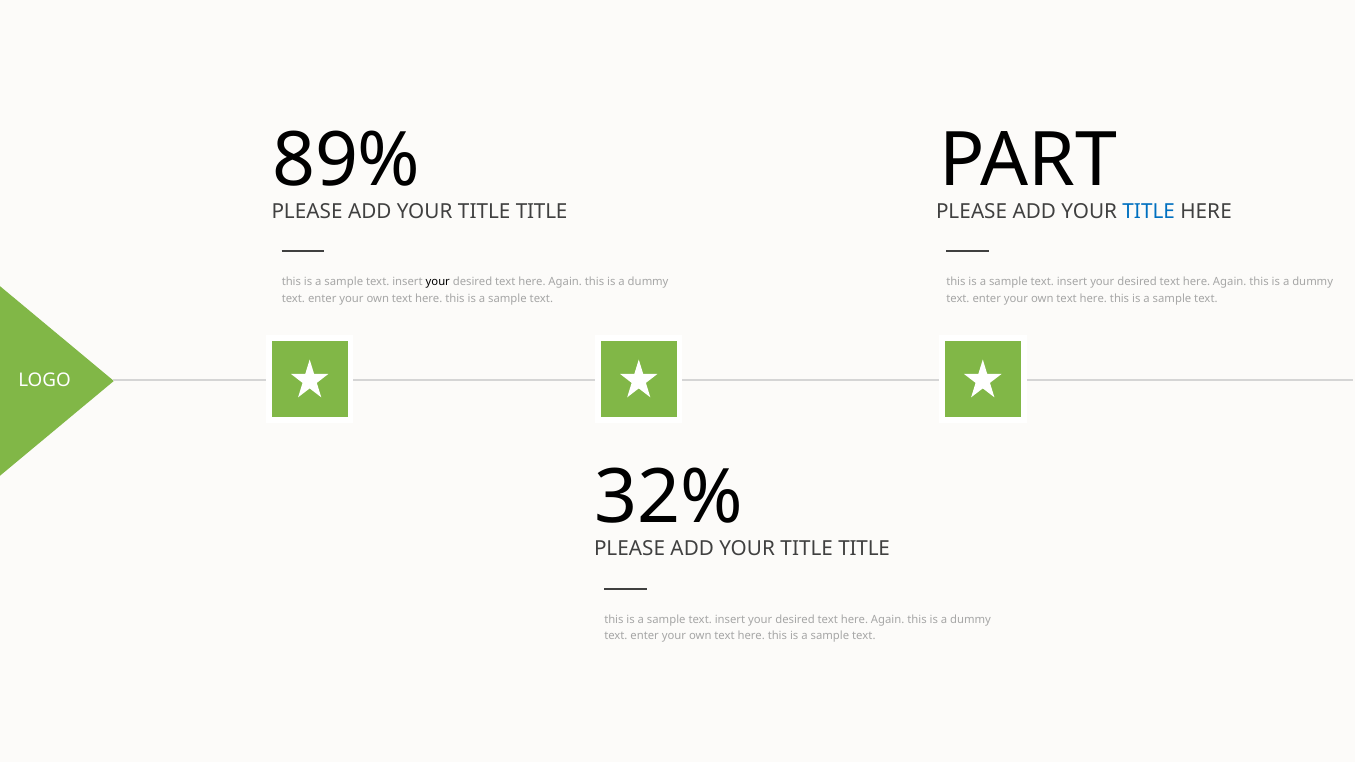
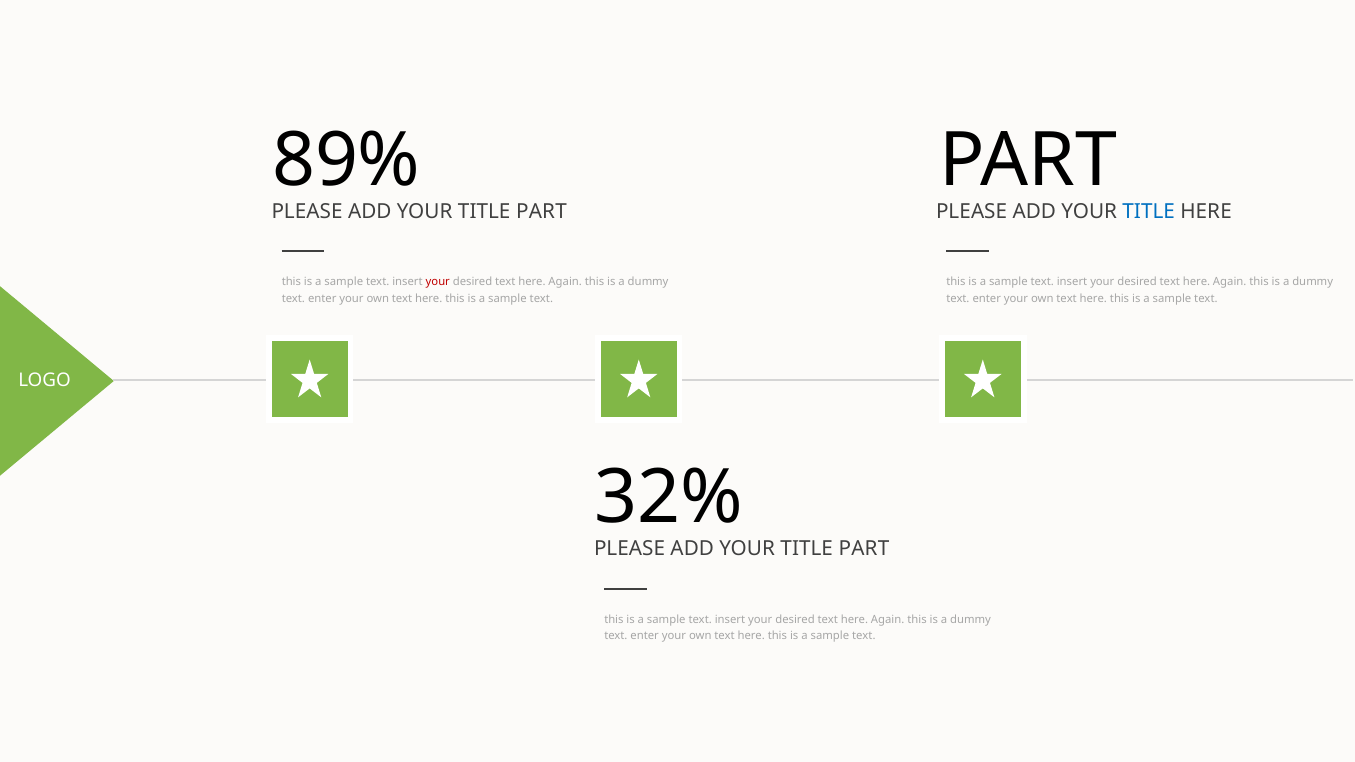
TITLE: TITLE -> PART (541, 212)
your colour: black -> red (438, 282)
TITLE: TITLE -> PART (864, 549)
